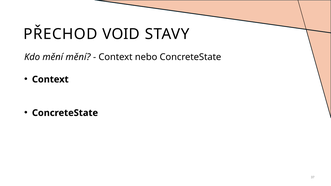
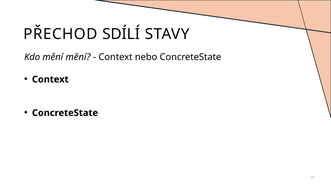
VOID: VOID -> SDÍLÍ (121, 34)
